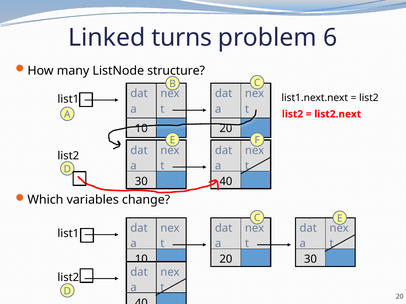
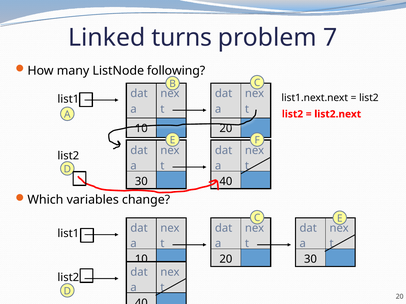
6: 6 -> 7 (330, 38)
structure: structure -> following (176, 71)
